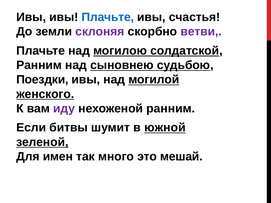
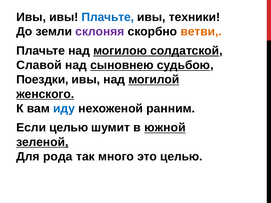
счастья: счастья -> техники (195, 17)
ветви colour: purple -> orange (201, 32)
Ранним: Ранним -> Славой (39, 65)
иду colour: purple -> blue (64, 109)
Если битвы: битвы -> целью (69, 128)
имен: имен -> рода (58, 157)
это мешай: мешай -> целью (181, 157)
